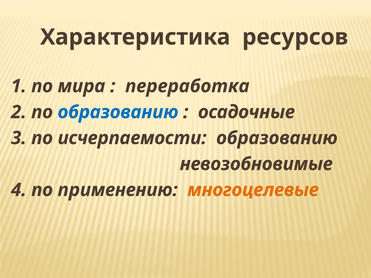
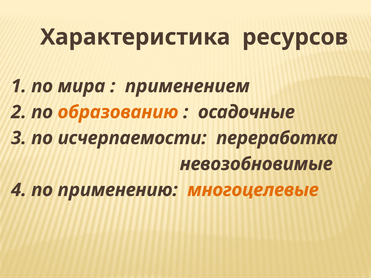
переработка: переработка -> применением (187, 86)
образованию colour: blue -> orange (118, 112)
исчерпаемости образованию: образованию -> переработка (277, 138)
